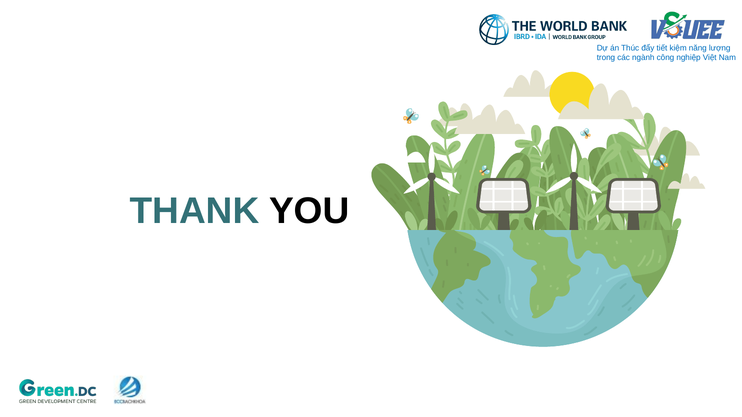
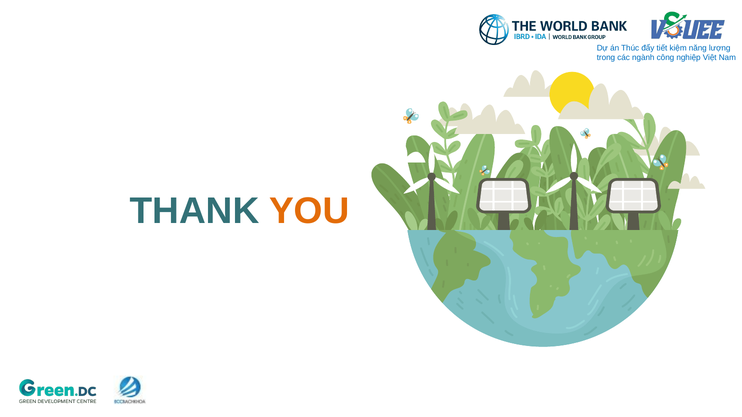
YOU colour: black -> orange (309, 211)
